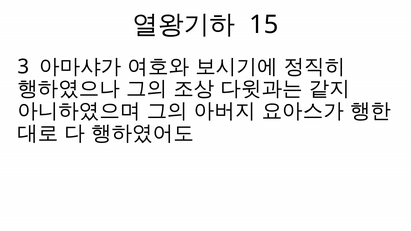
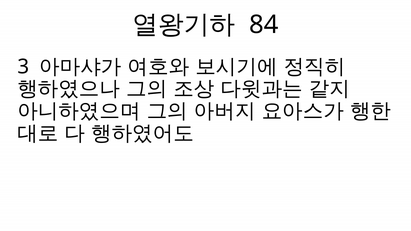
15: 15 -> 84 (264, 25)
